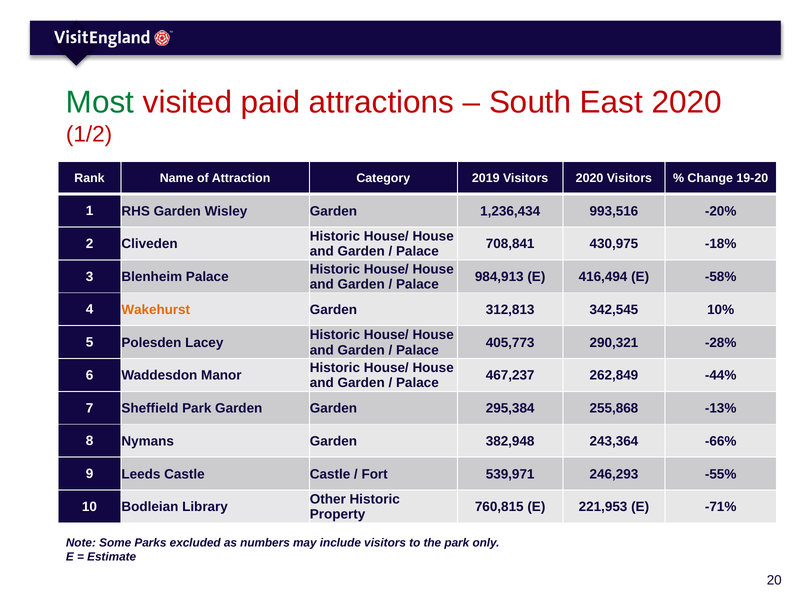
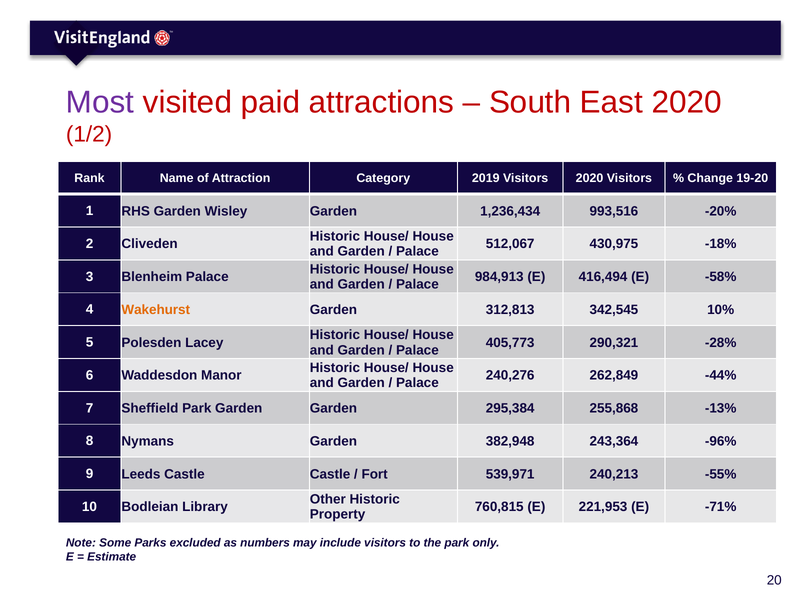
Most colour: green -> purple (100, 102)
708,841: 708,841 -> 512,067 (510, 244)
467,237: 467,237 -> 240,276 (510, 376)
-66%: -66% -> -96% (721, 441)
246,293: 246,293 -> 240,213 (614, 474)
